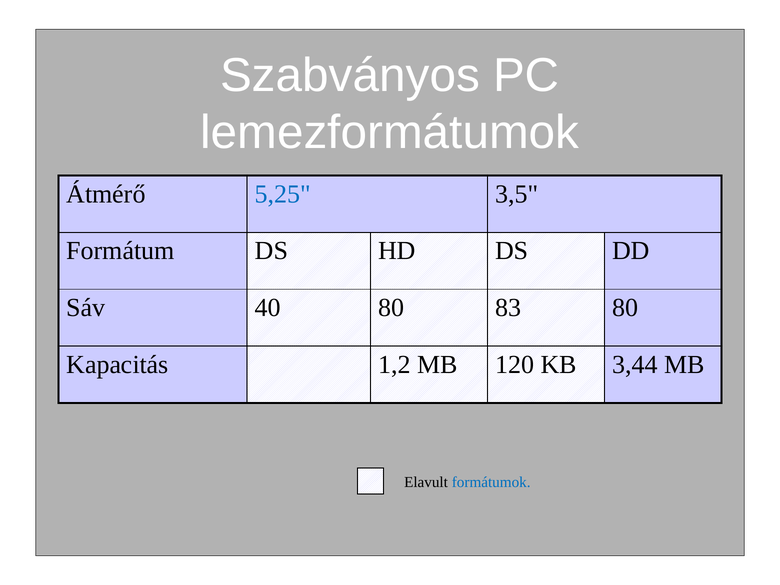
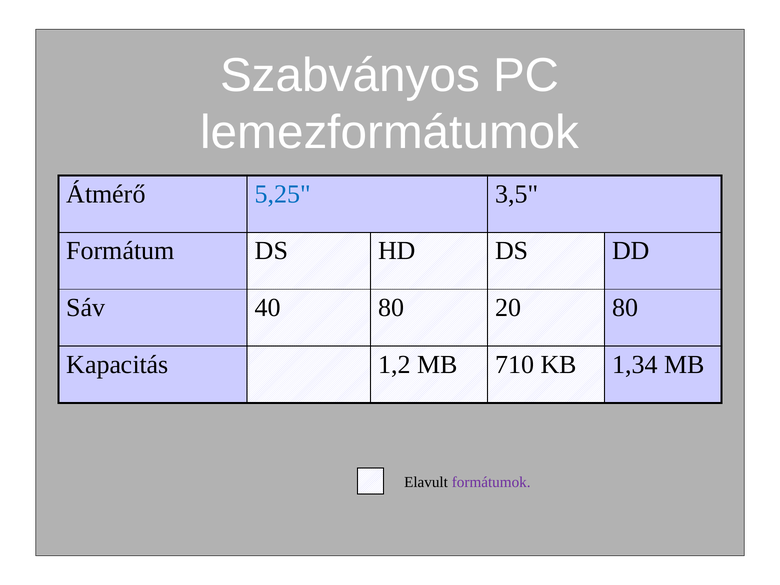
83: 83 -> 20 (508, 308)
120: 120 -> 710 (515, 365)
3,44: 3,44 -> 1,34 (635, 365)
formátumok colour: blue -> purple (491, 482)
